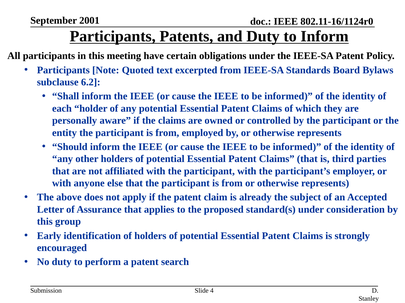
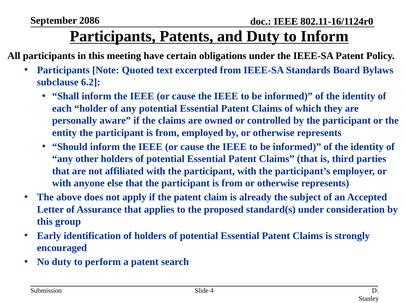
2001: 2001 -> 2086 (89, 20)
